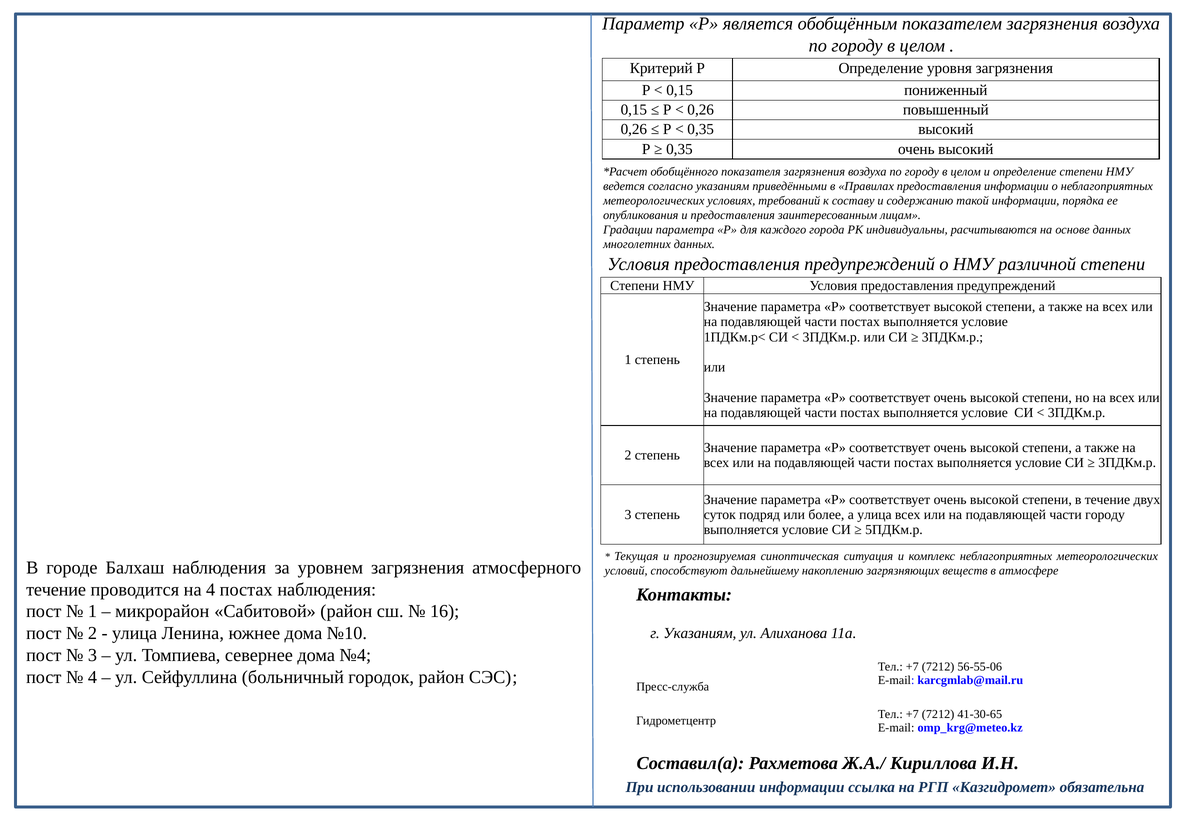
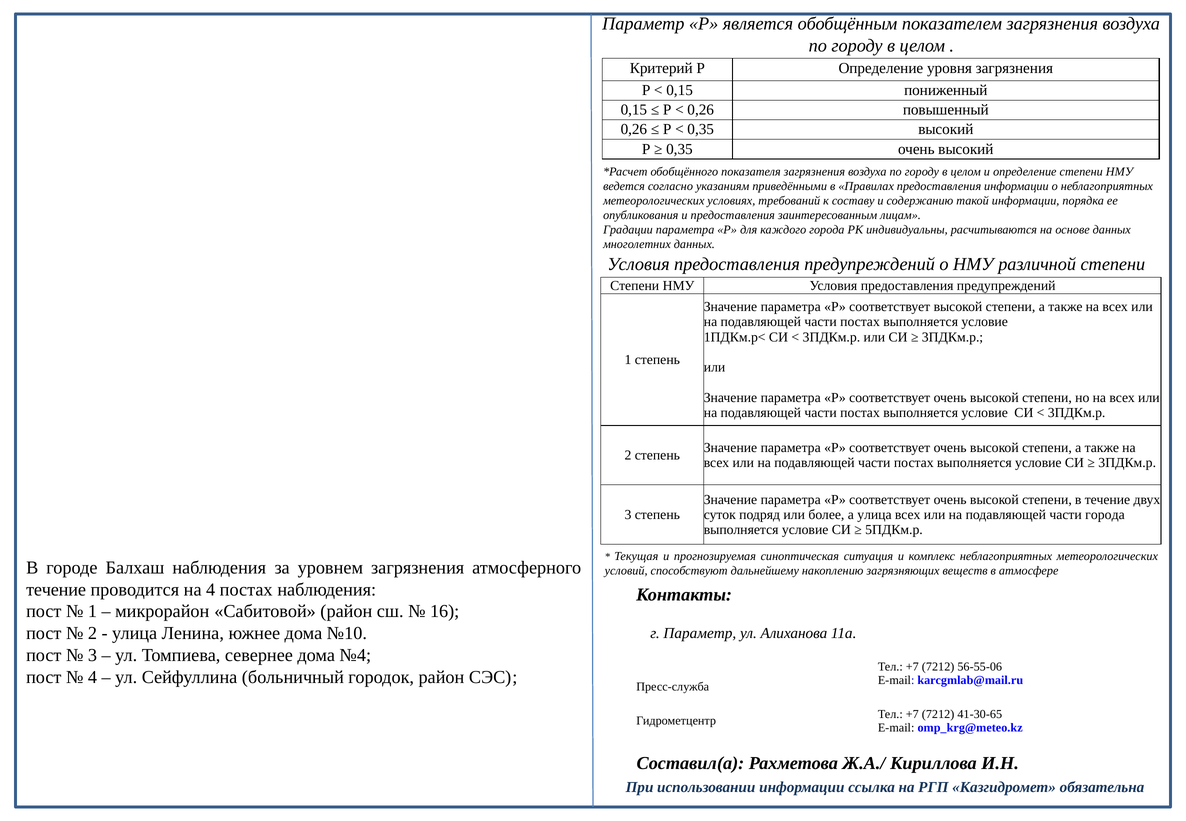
части городу: городу -> города (1105, 515)
г Указаниям: Указаниям -> Параметр (700, 633)
